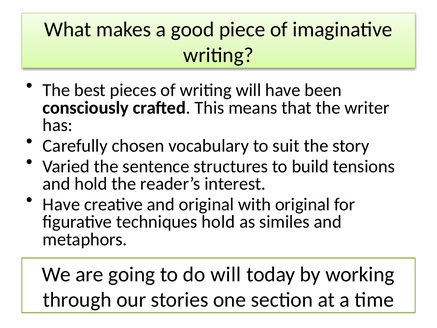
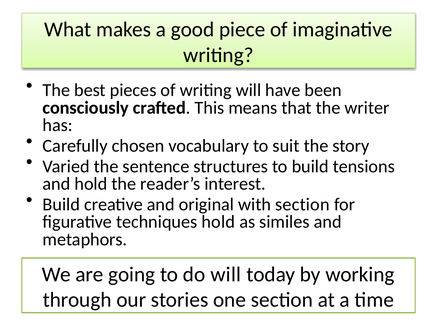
Have: Have -> Build (61, 204)
with original: original -> section (302, 204)
